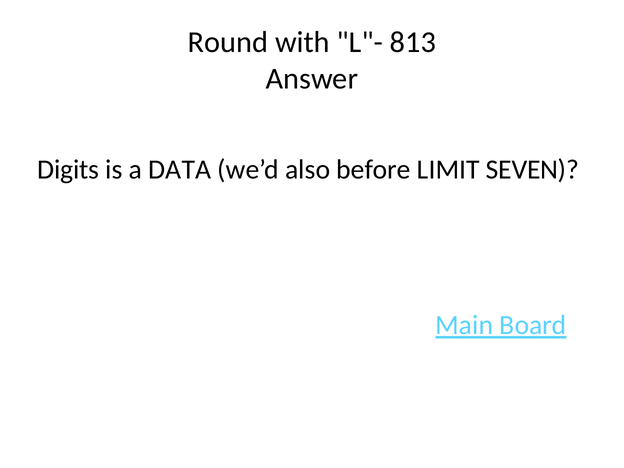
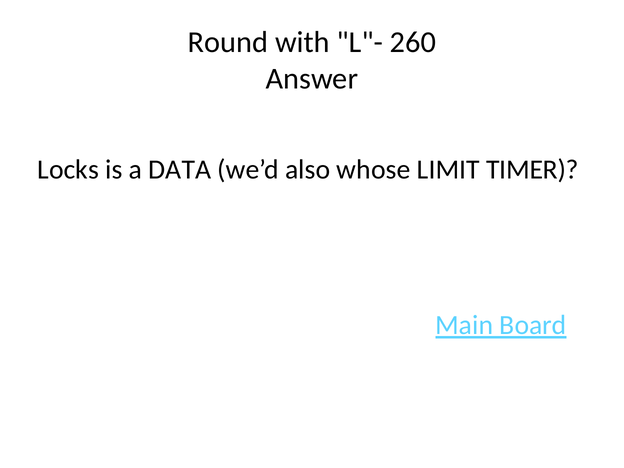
813: 813 -> 260 (413, 42)
Digits: Digits -> Locks (68, 170)
before: before -> whose (374, 170)
SEVEN: SEVEN -> TIMER (532, 170)
